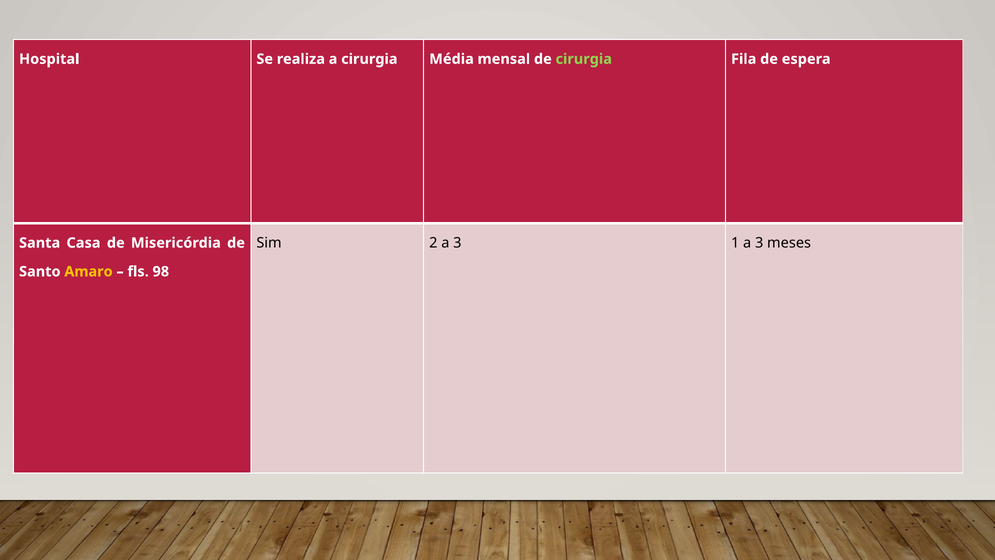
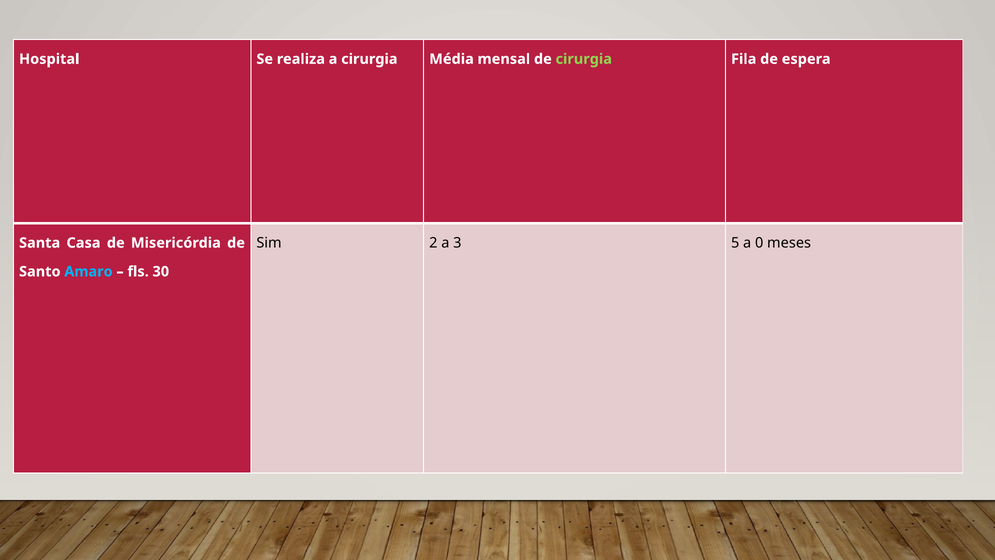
1: 1 -> 5 (735, 243)
3: 3 -> 0 (759, 243)
Amaro colour: yellow -> light blue (88, 271)
98: 98 -> 30 (161, 271)
